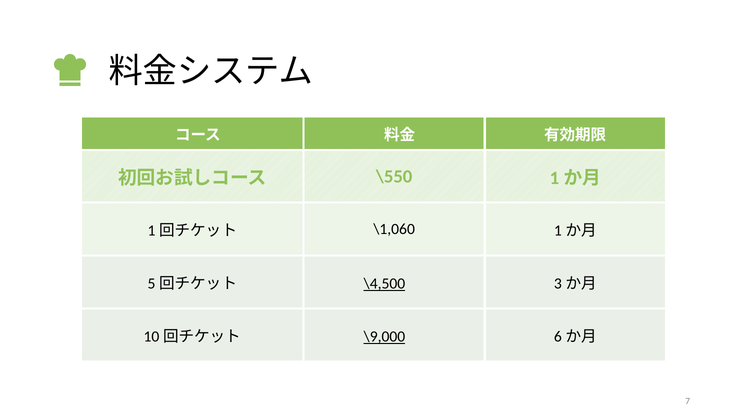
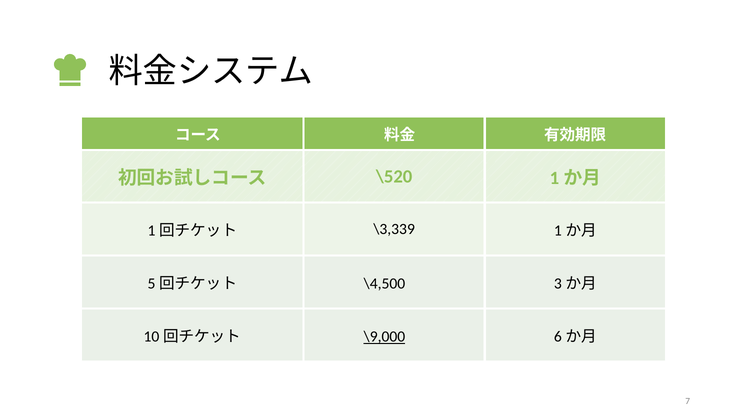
\550: \550 -> \520 (394, 176)
\1,060: \1,060 -> \3,339 (394, 229)
\4,500 underline: present -> none (384, 284)
